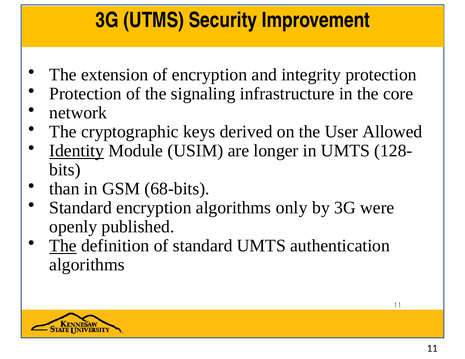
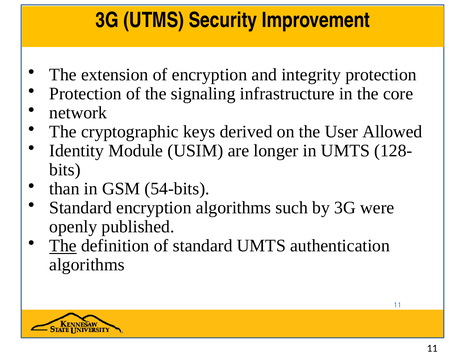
Identity underline: present -> none (77, 151)
68-bits: 68-bits -> 54-bits (177, 189)
only: only -> such (292, 208)
